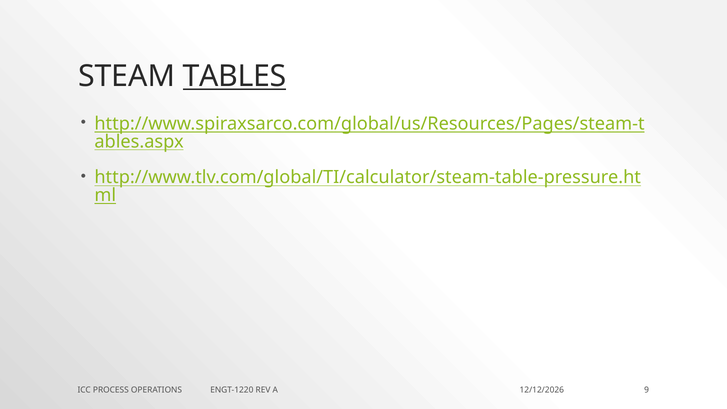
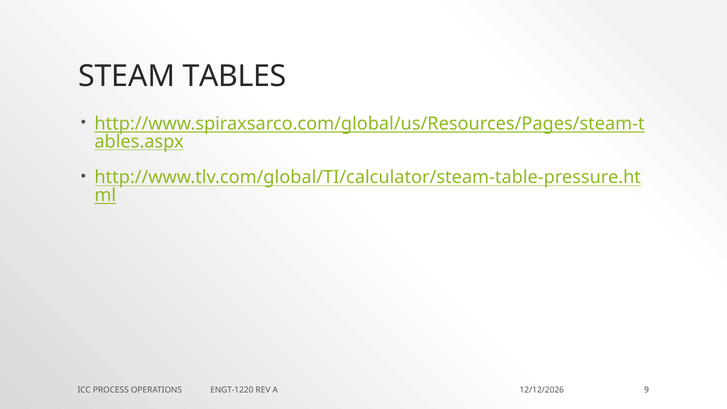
TABLES underline: present -> none (235, 76)
